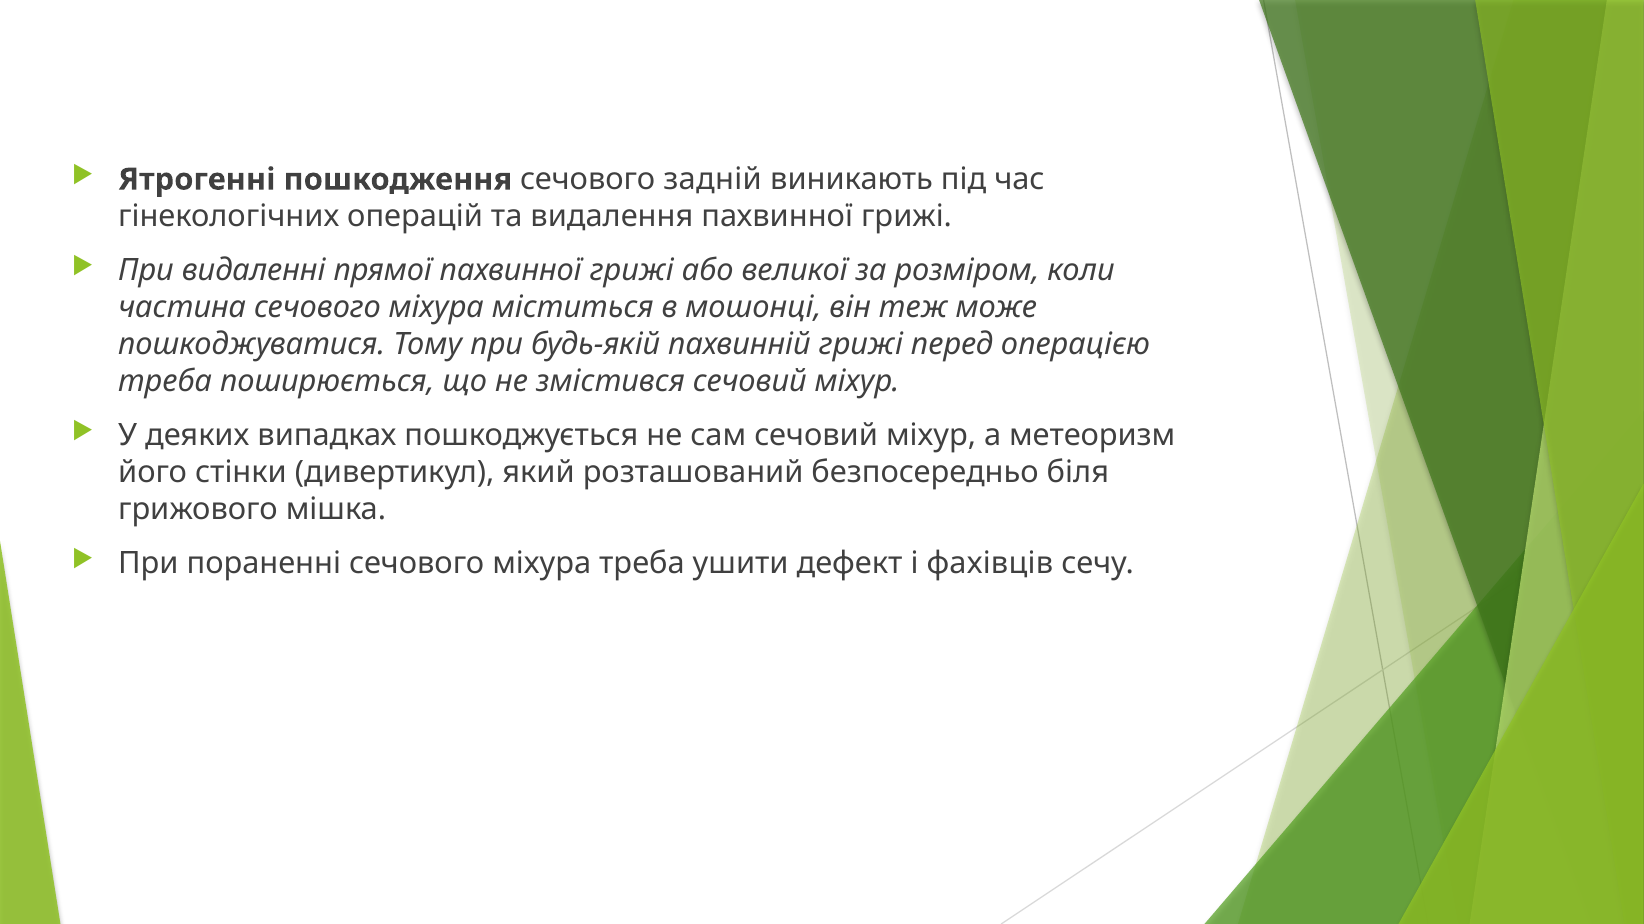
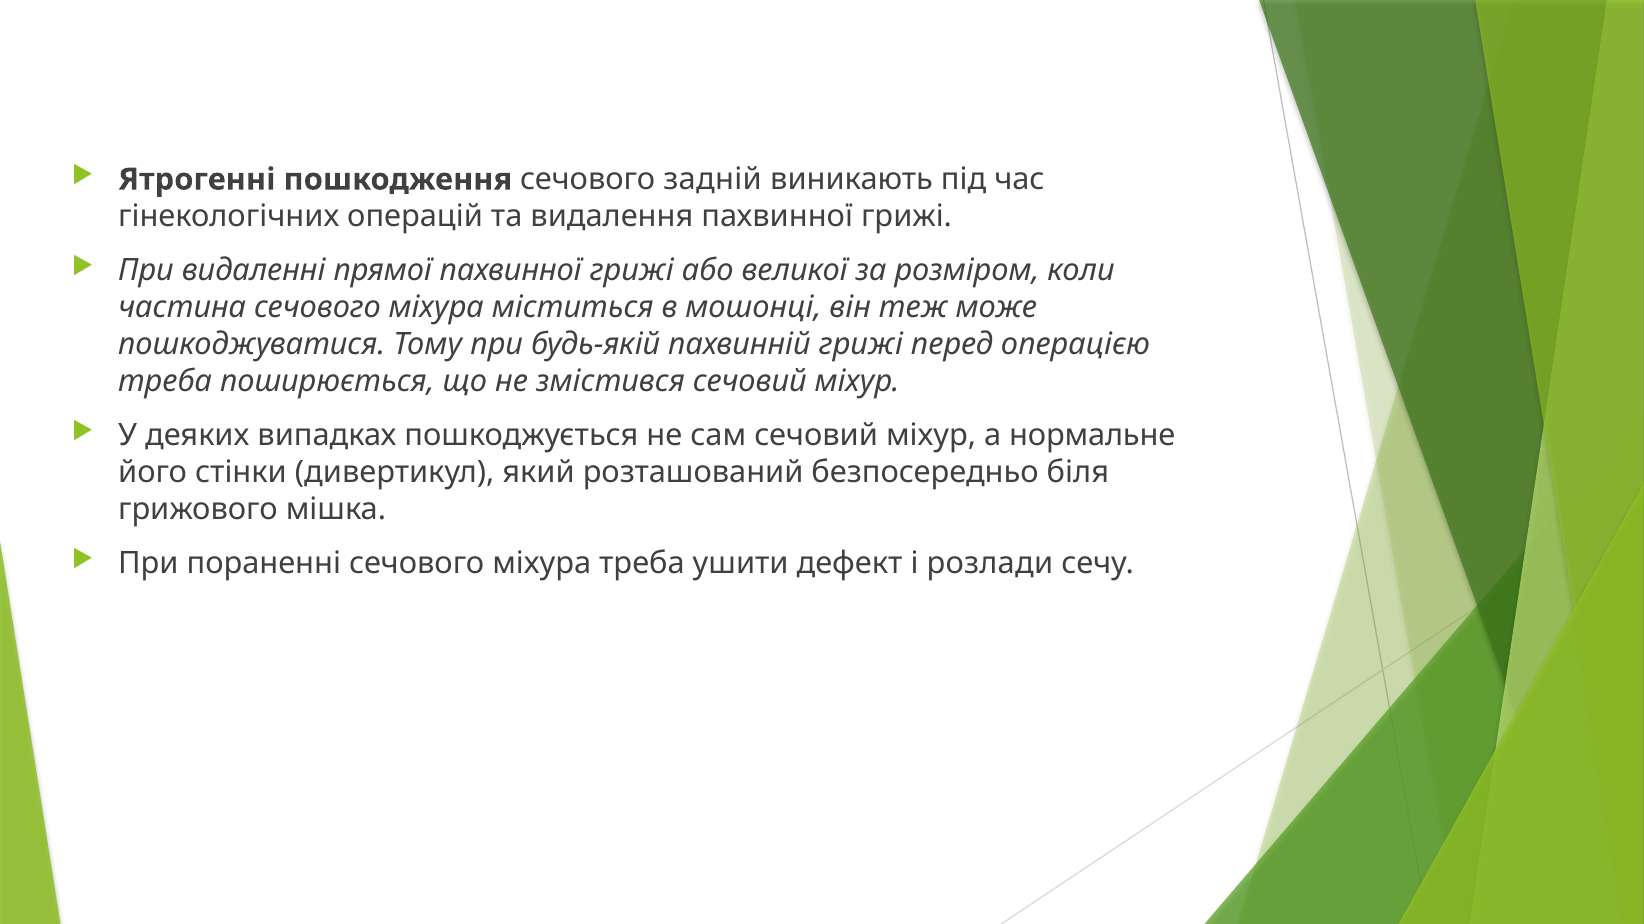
метеоризм: метеоризм -> нормальне (1092, 436)
фахівців: фахівців -> розлади (990, 564)
